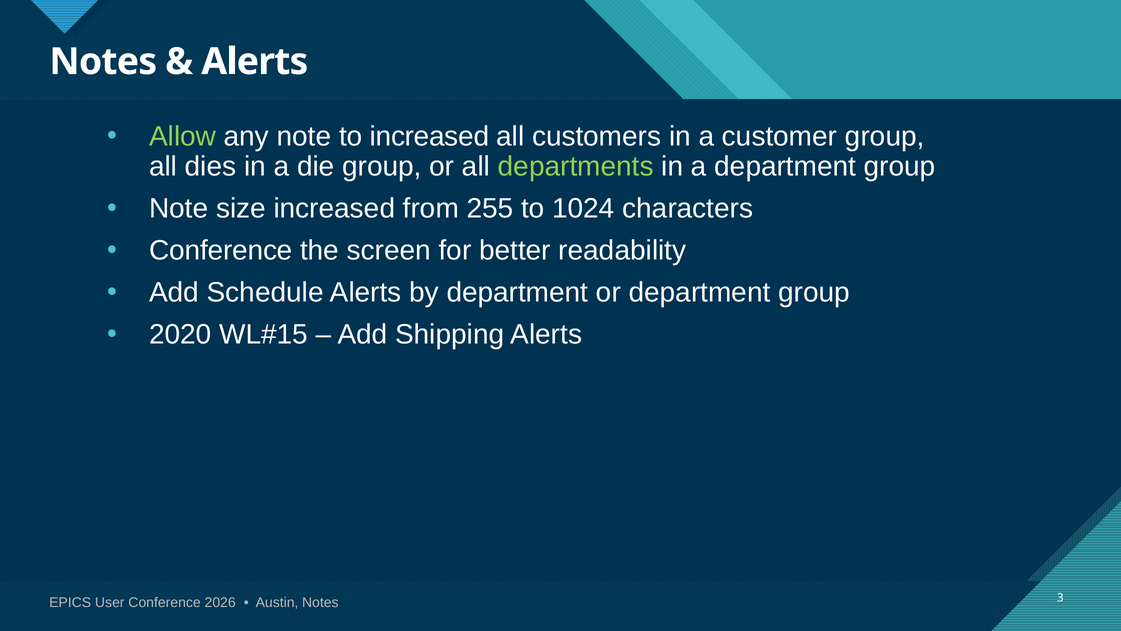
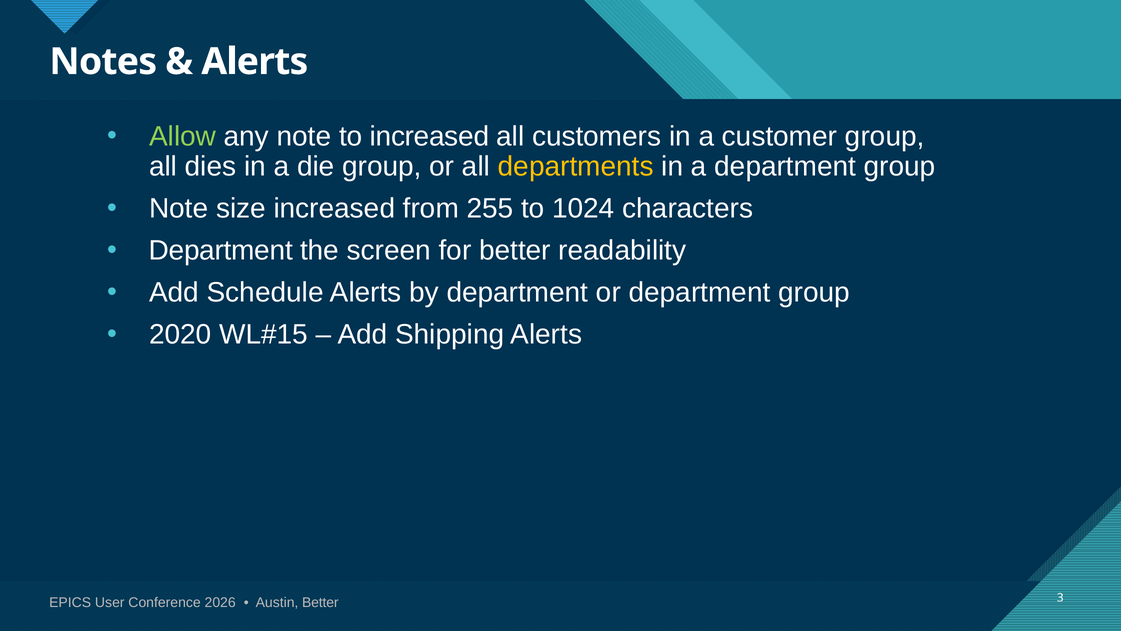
departments colour: light green -> yellow (576, 166)
Conference: Conference -> Department (221, 250)
Austin Notes: Notes -> Better (320, 602)
